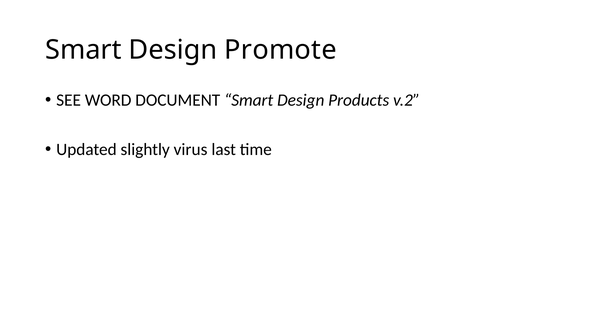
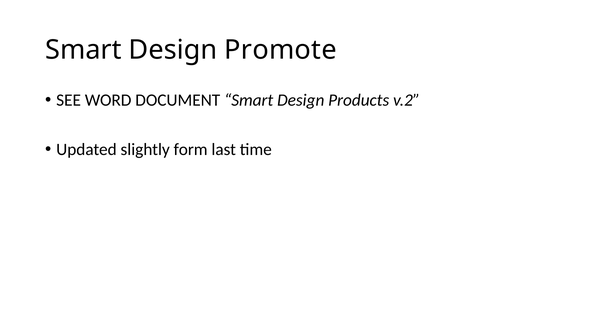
virus: virus -> form (191, 150)
